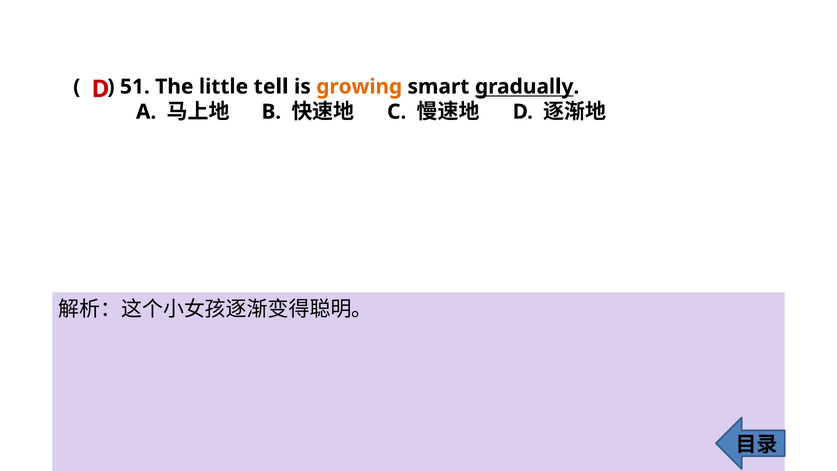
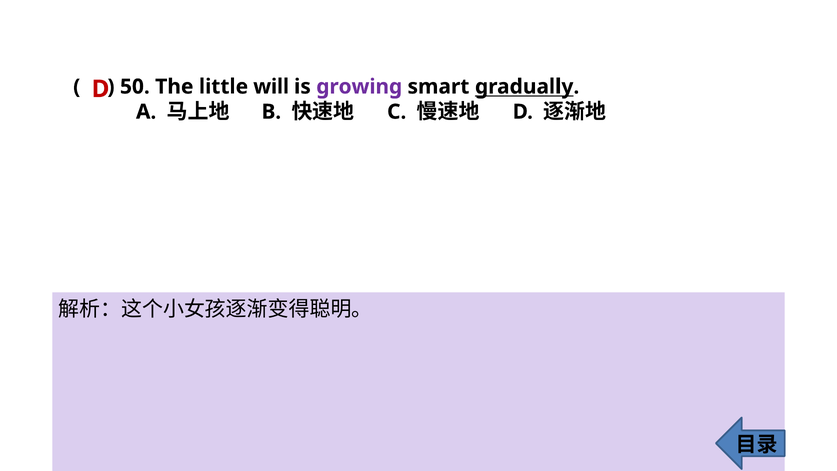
51: 51 -> 50 (135, 87)
tell: tell -> will (271, 87)
growing colour: orange -> purple (359, 87)
